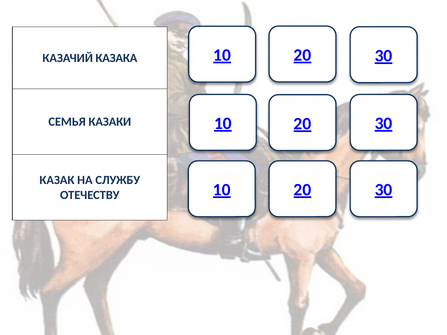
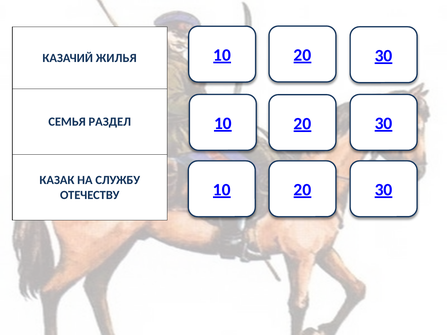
КАЗАКА: КАЗАКА -> ЖИЛЬЯ (116, 58)
КАЗАКИ: КАЗАКИ -> РАЗДЕЛ (110, 122)
